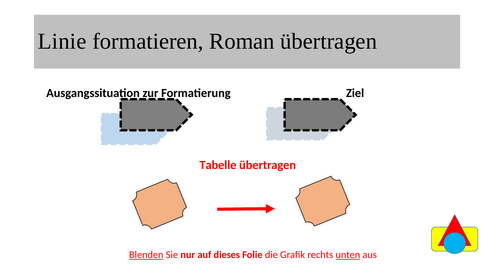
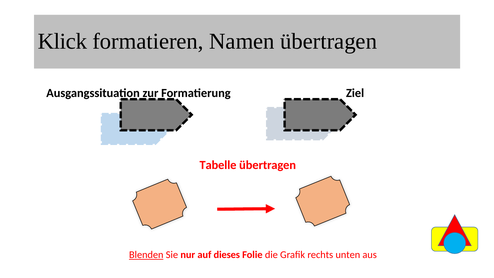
Linie: Linie -> Klick (62, 41)
Roman: Roman -> Namen (242, 41)
unten underline: present -> none (348, 255)
